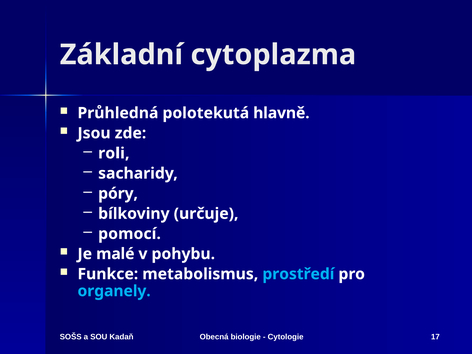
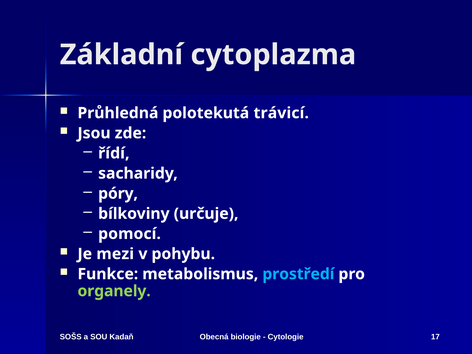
hlavně: hlavně -> trávicí (281, 113)
roli: roli -> řídí (114, 153)
malé: malé -> mezi (115, 254)
organely colour: light blue -> light green (114, 291)
